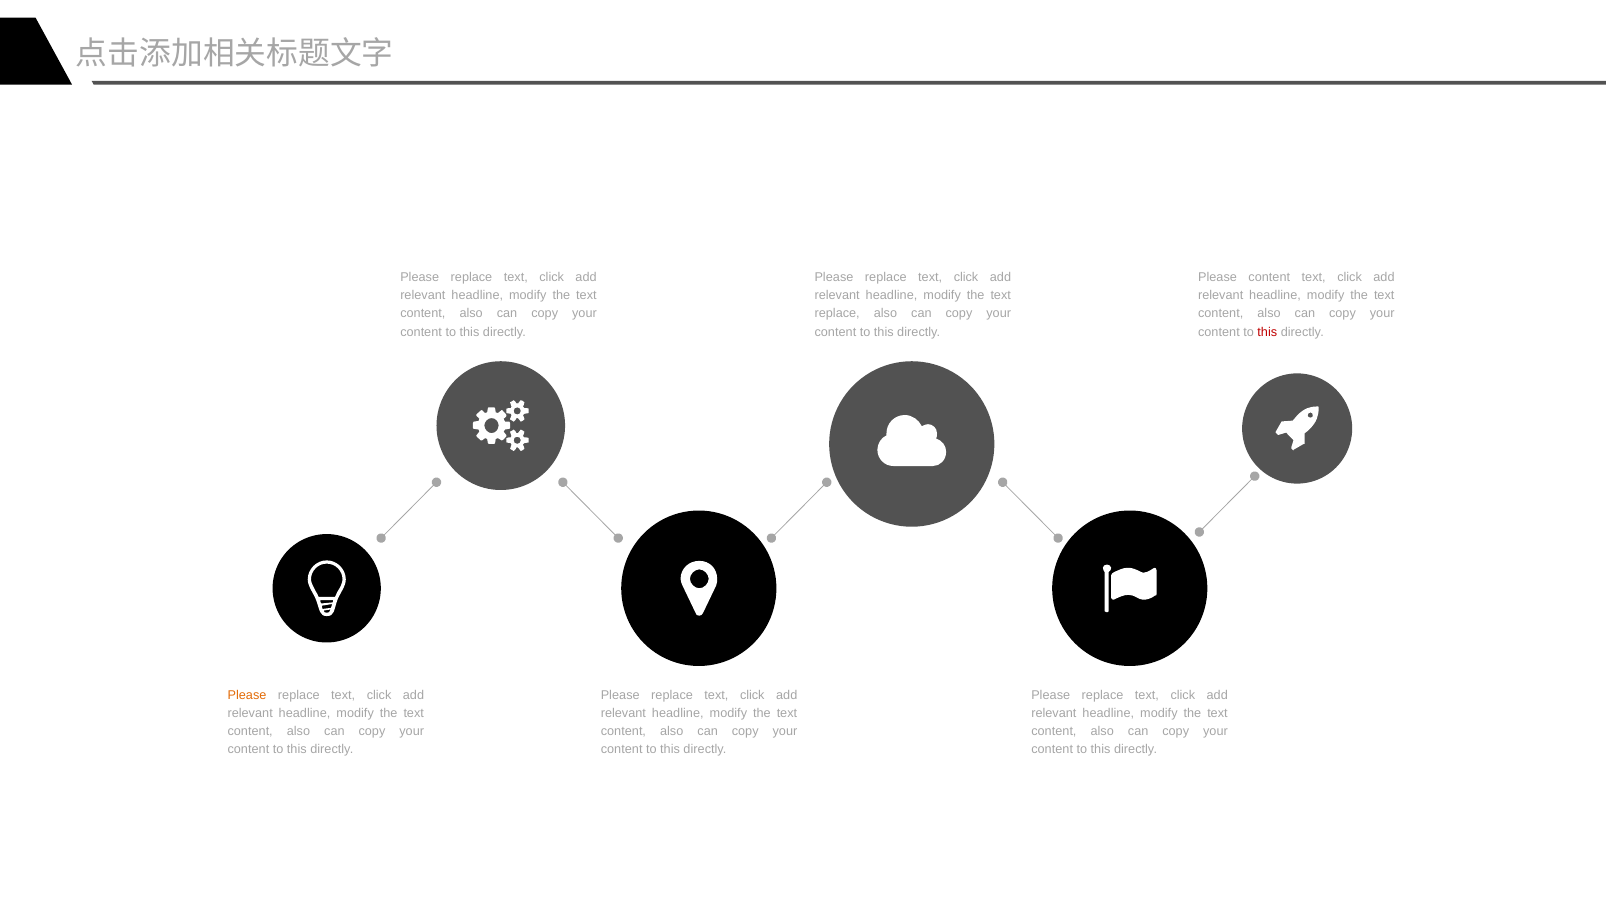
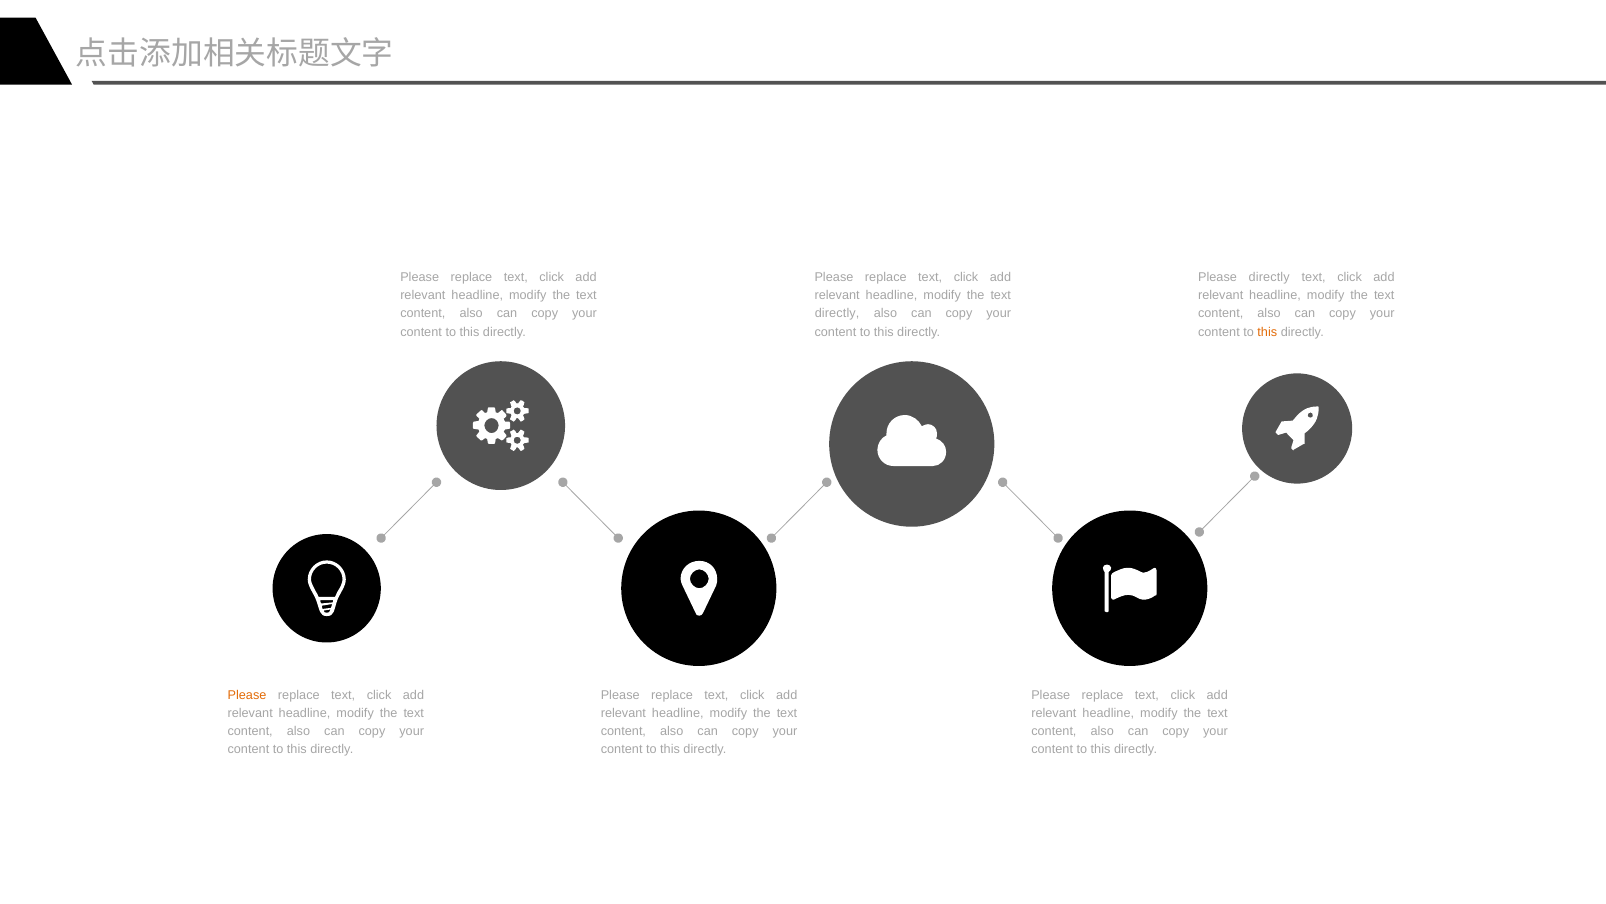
Please content: content -> directly (1269, 277)
replace: replace -> directly (837, 313)
this colour: red -> orange (1267, 332)
